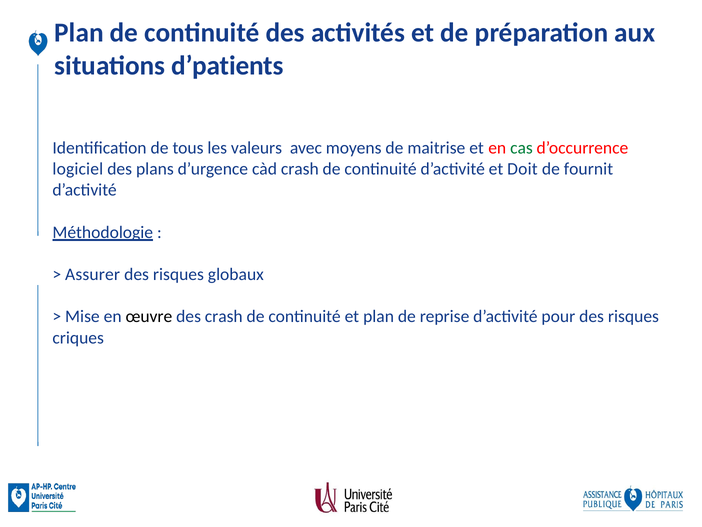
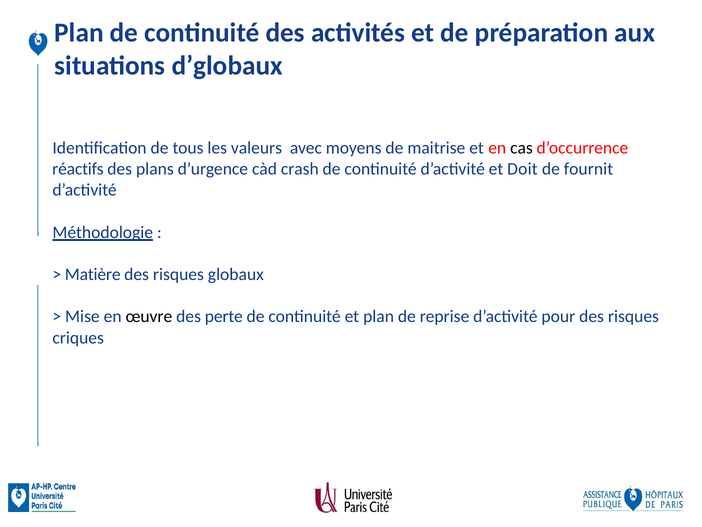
d’patients: d’patients -> d’globaux (227, 66)
cas colour: green -> black (521, 148)
logiciel: logiciel -> réactifs (78, 169)
Assurer: Assurer -> Matière (93, 274)
des crash: crash -> perte (224, 316)
